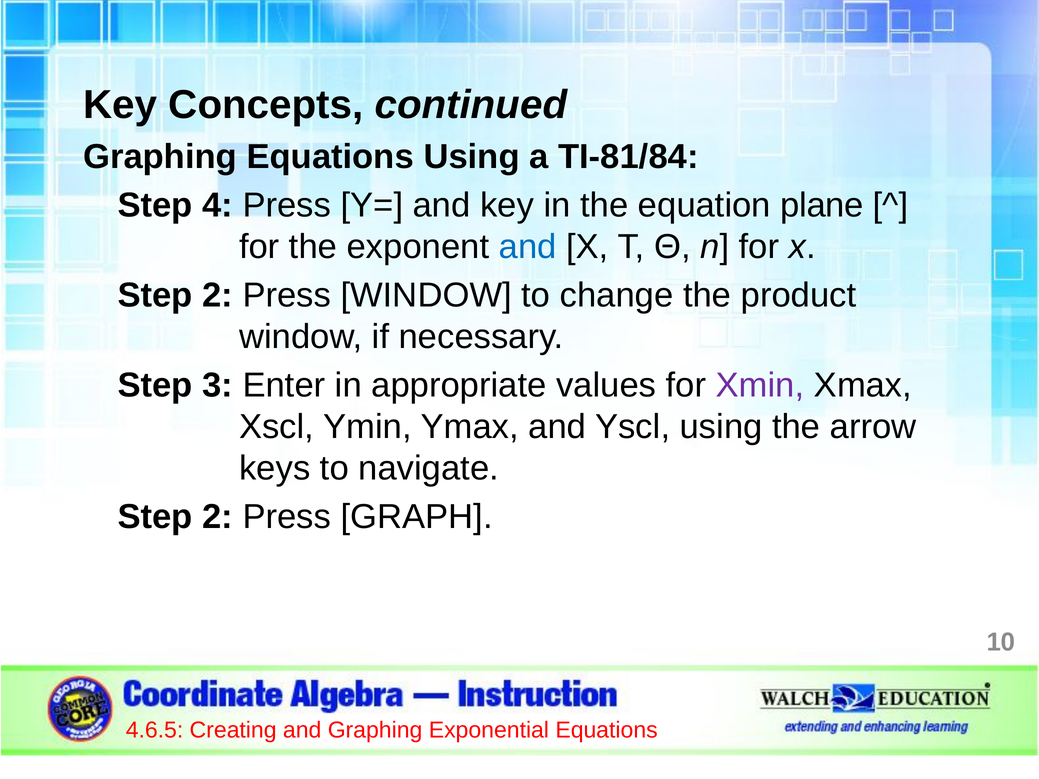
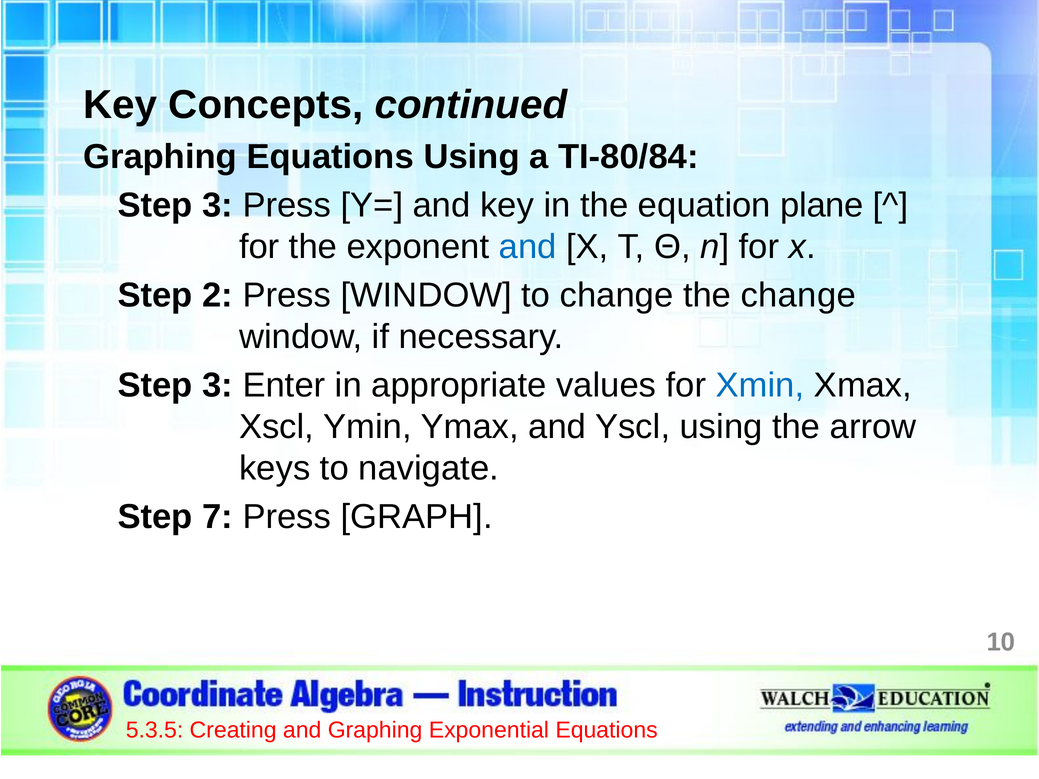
TI-81/84: TI-81/84 -> TI-80/84 (628, 157)
4: 4 -> 3 (217, 205)
the product: product -> change (798, 295)
Xmin colour: purple -> blue (760, 385)
2: 2 -> 7 (217, 517)
4.6.5: 4.6.5 -> 5.3.5 (155, 730)
